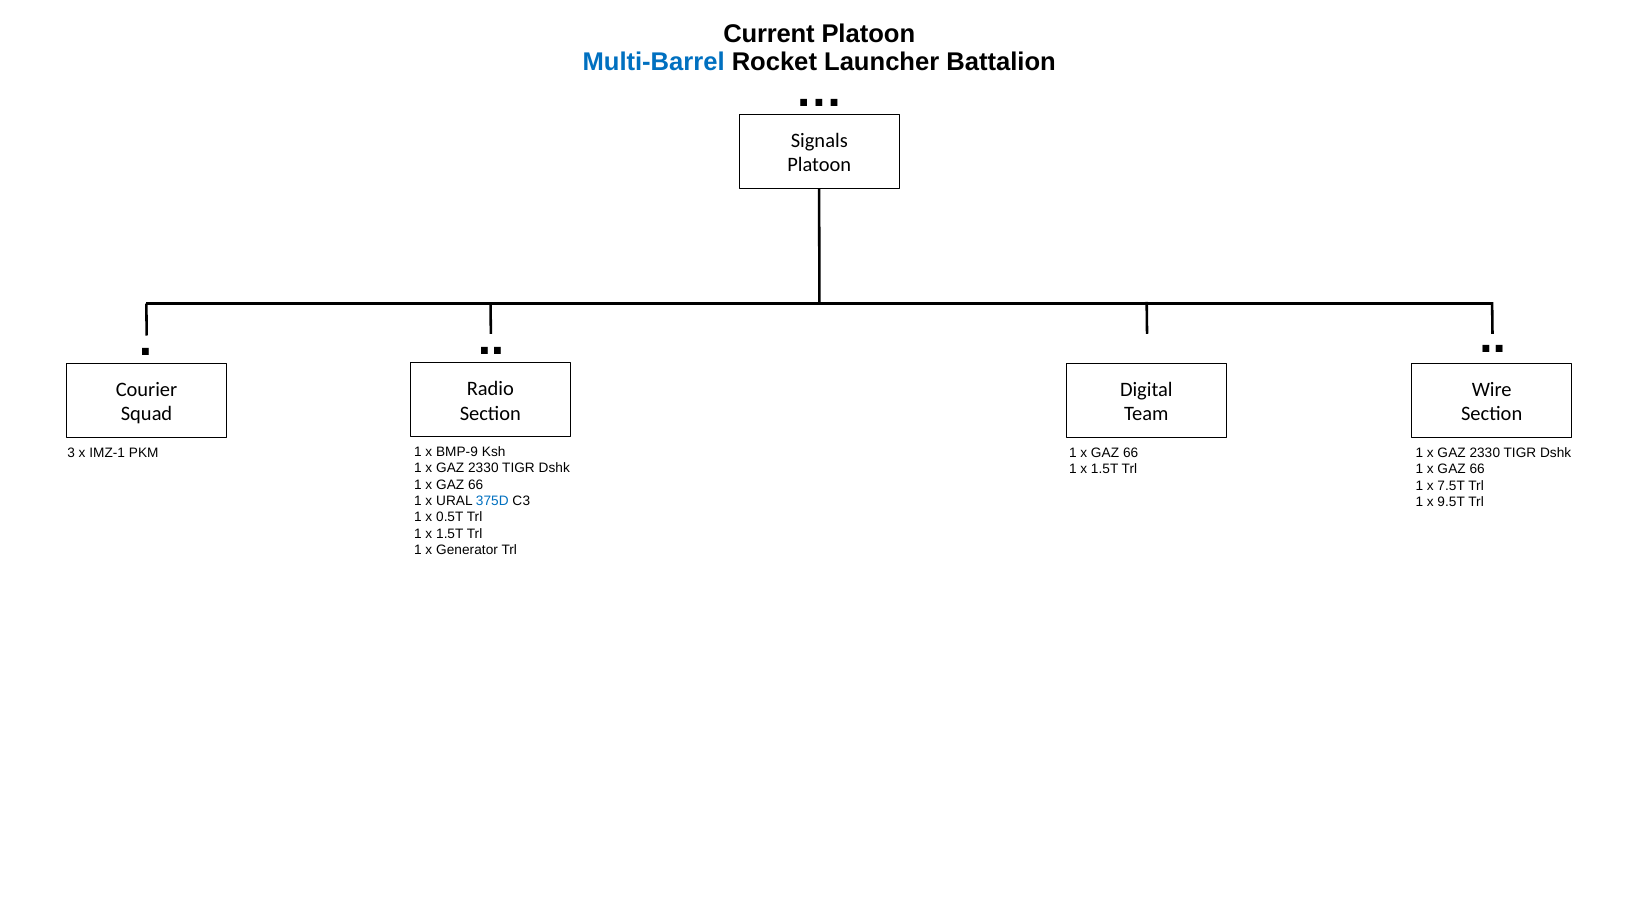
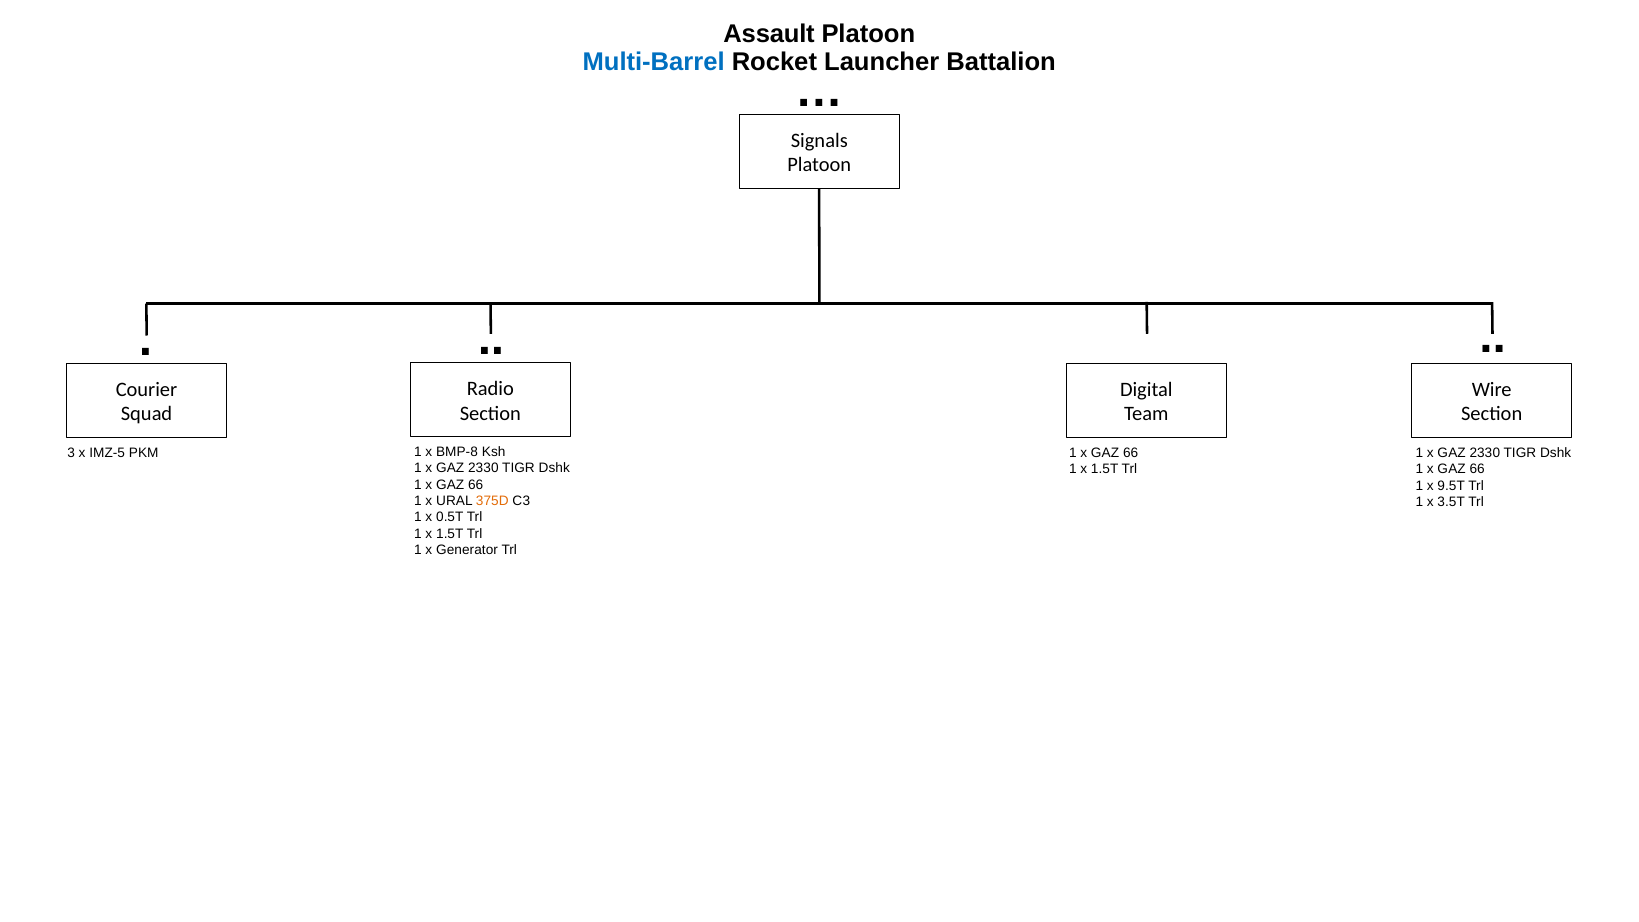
Current: Current -> Assault (769, 34)
BMP-9: BMP-9 -> BMP-8 (457, 452)
IMZ-1: IMZ-1 -> IMZ-5 (107, 453)
7.5T: 7.5T -> 9.5T (1451, 486)
375D colour: blue -> orange (492, 501)
9.5T: 9.5T -> 3.5T (1451, 502)
